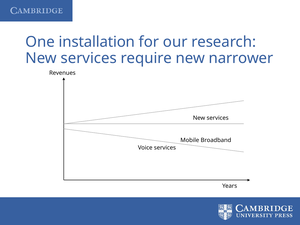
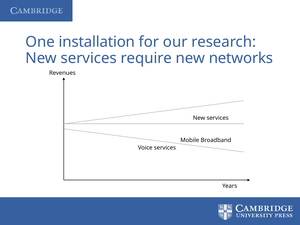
narrower: narrower -> networks (241, 58)
